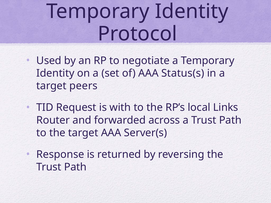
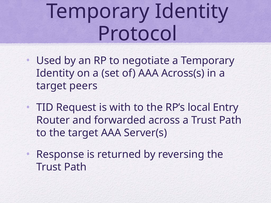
Status(s: Status(s -> Across(s (183, 73)
Links: Links -> Entry (226, 108)
